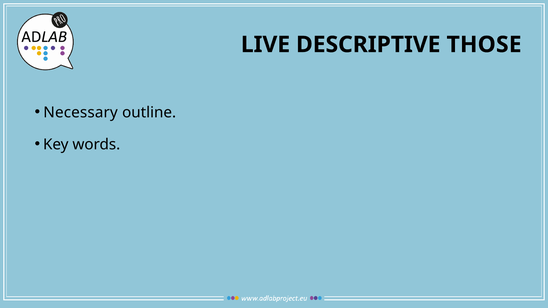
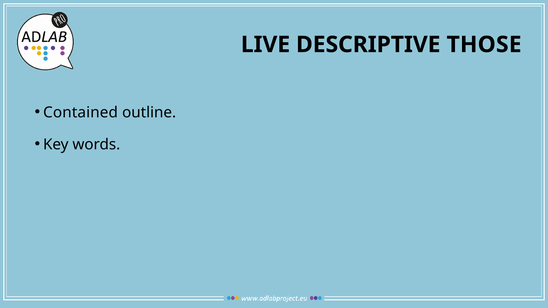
Necessary: Necessary -> Contained (81, 113)
